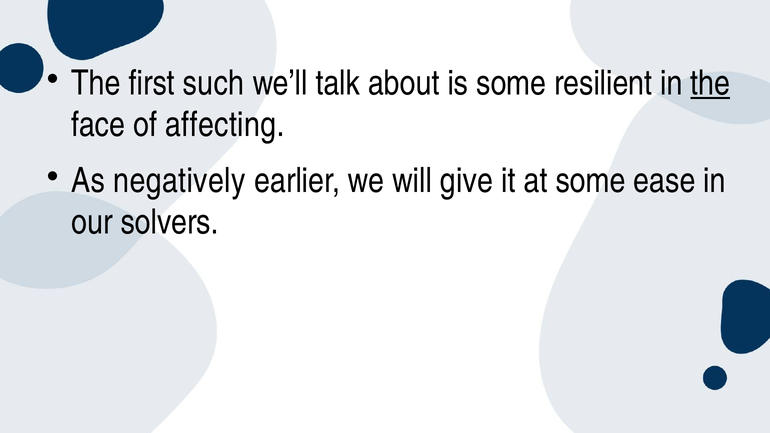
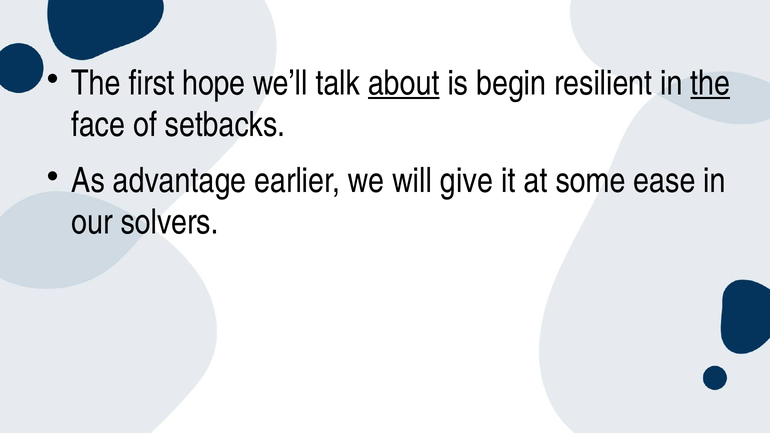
such: such -> hope (214, 83)
about underline: none -> present (404, 83)
is some: some -> begin (511, 83)
affecting: affecting -> setbacks (225, 125)
negatively: negatively -> advantage (180, 181)
